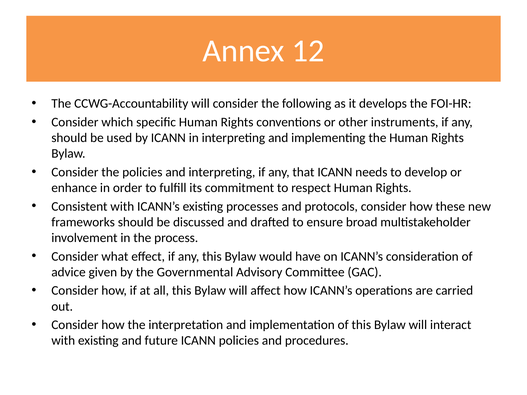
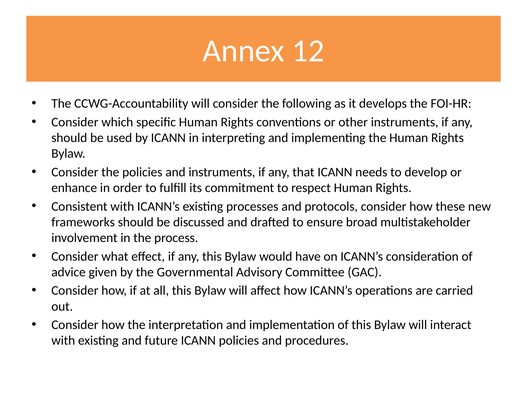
and interpreting: interpreting -> instruments (222, 172)
